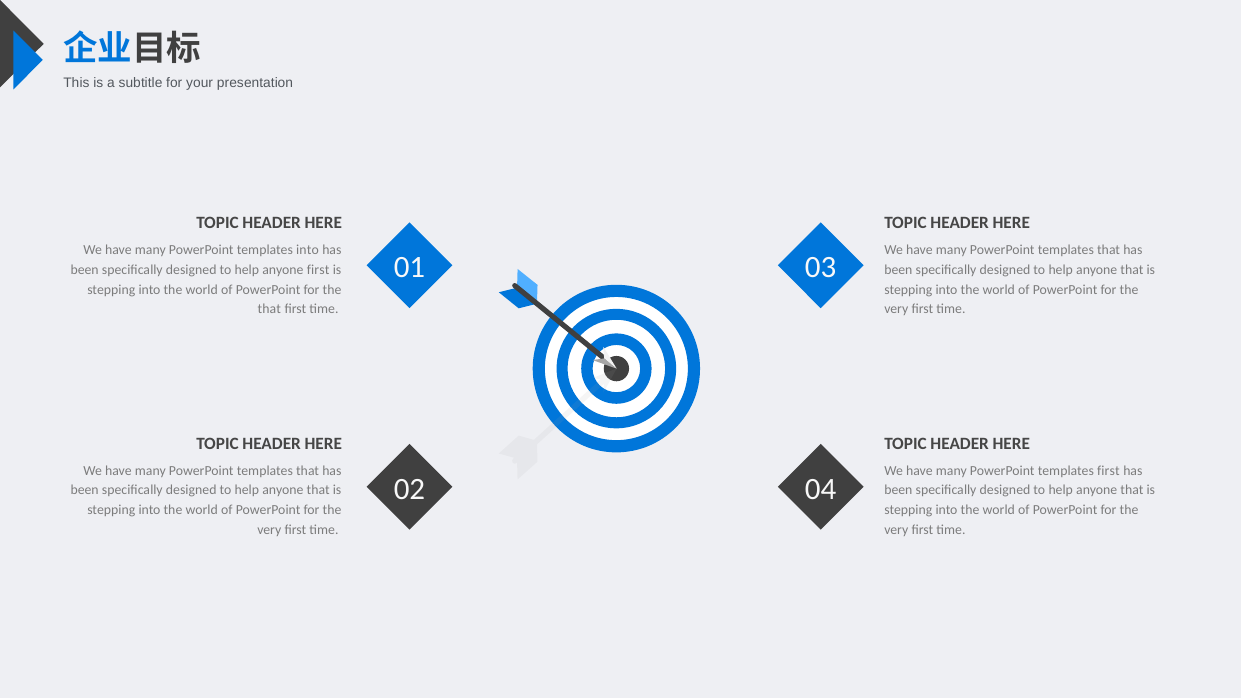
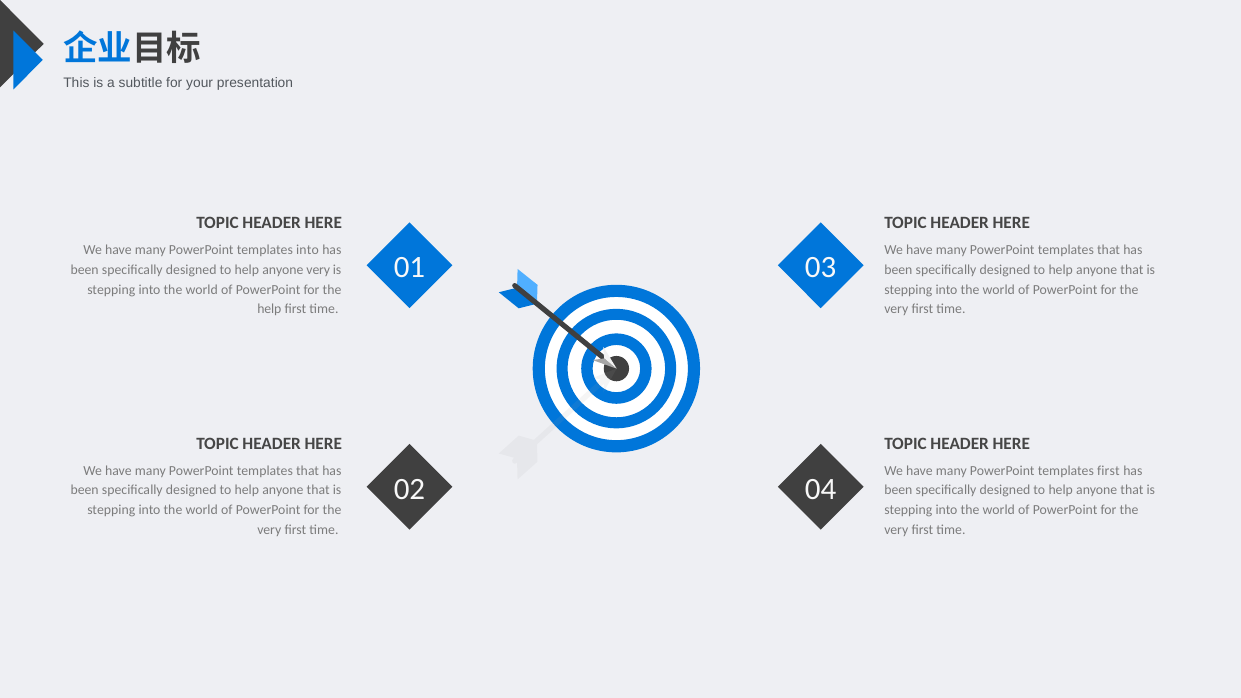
anyone first: first -> very (318, 270)
that: that -> help (269, 309)
